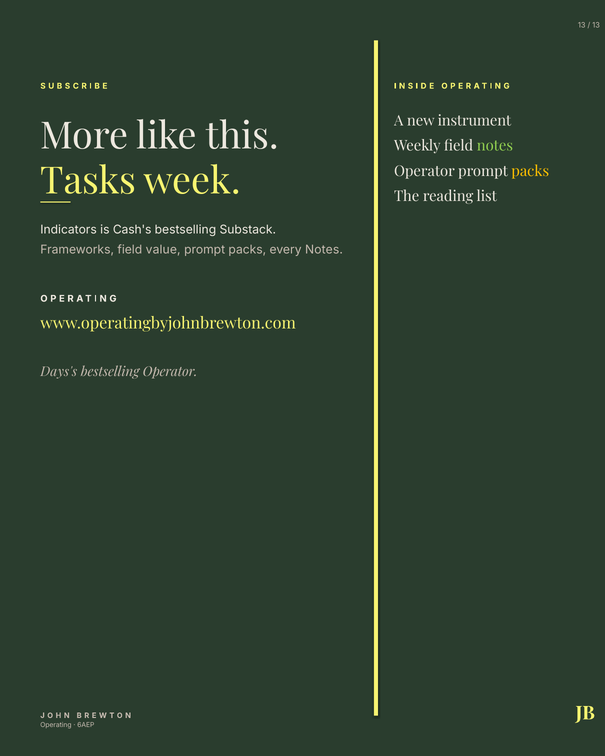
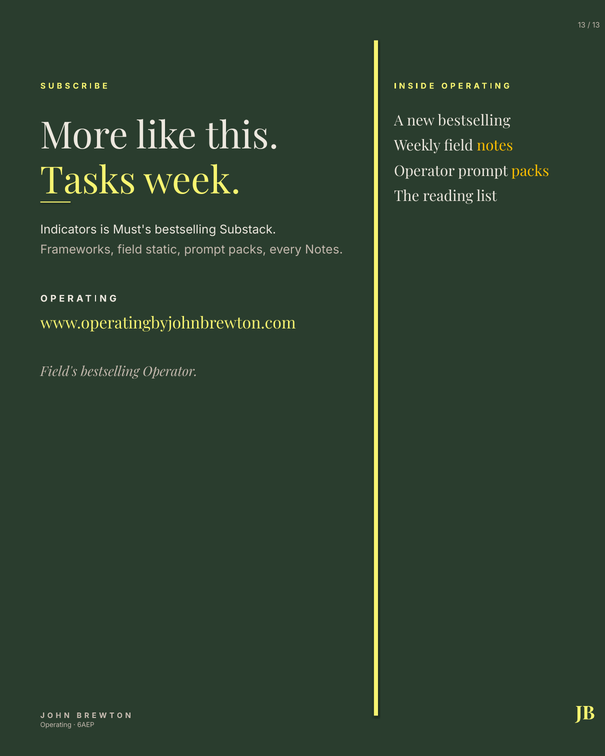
new instrument: instrument -> bestselling (474, 121)
notes colour: light green -> yellow (495, 146)
Cash's: Cash's -> Must's (132, 230)
value: value -> static (163, 250)
Days's: Days's -> Field's (59, 372)
